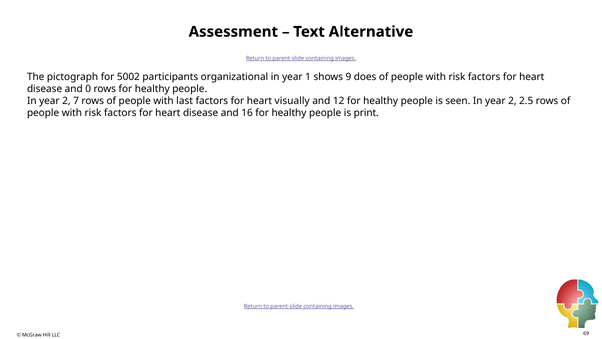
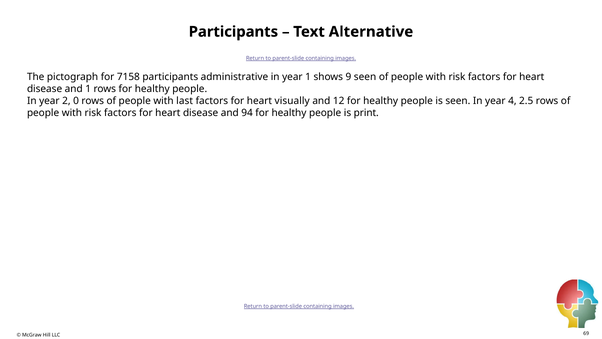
Assessment: Assessment -> Participants (233, 32)
5002: 5002 -> 7158 (128, 77)
organizational: organizational -> administrative (234, 77)
9 does: does -> seen (365, 77)
and 0: 0 -> 1 (88, 89)
7: 7 -> 0 (76, 101)
seen In year 2: 2 -> 4 (512, 101)
16: 16 -> 94 (247, 113)
